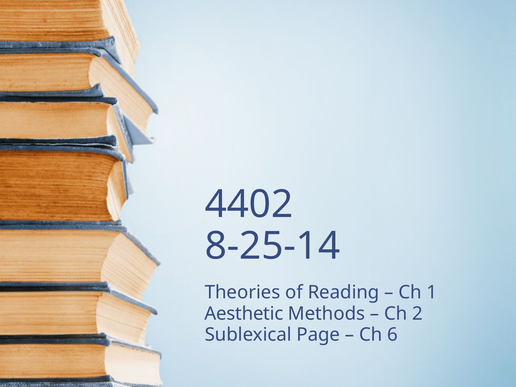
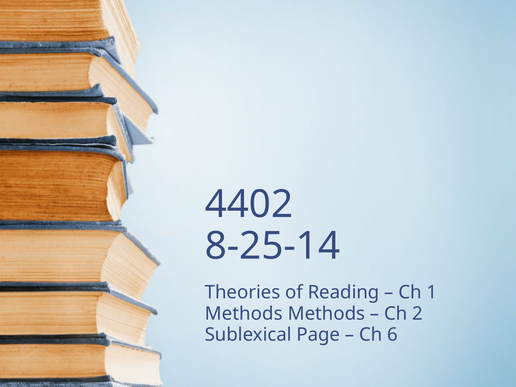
Aesthetic: Aesthetic -> Methods (244, 314)
